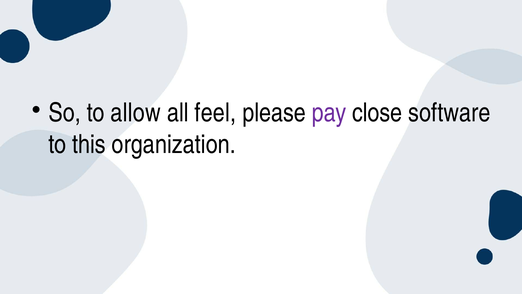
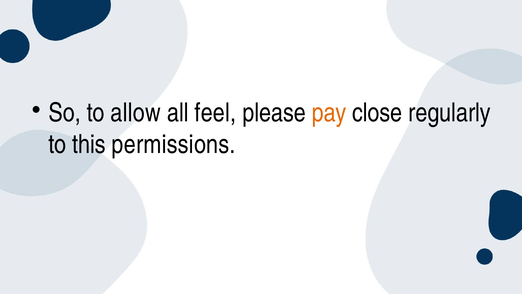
pay colour: purple -> orange (329, 113)
software: software -> regularly (449, 113)
organization: organization -> permissions (174, 144)
